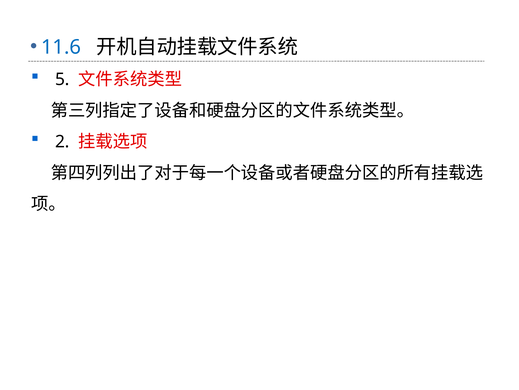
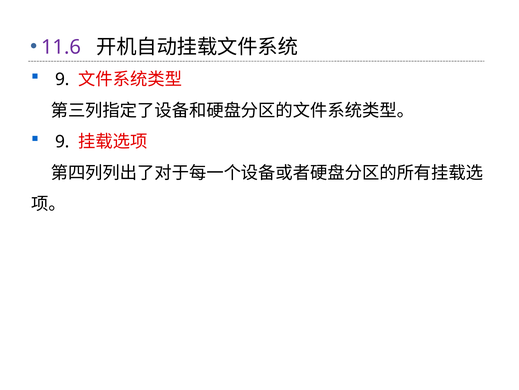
11.6 colour: blue -> purple (61, 47)
5: 5 -> 9 (62, 79)
2: 2 -> 9 (62, 142)
